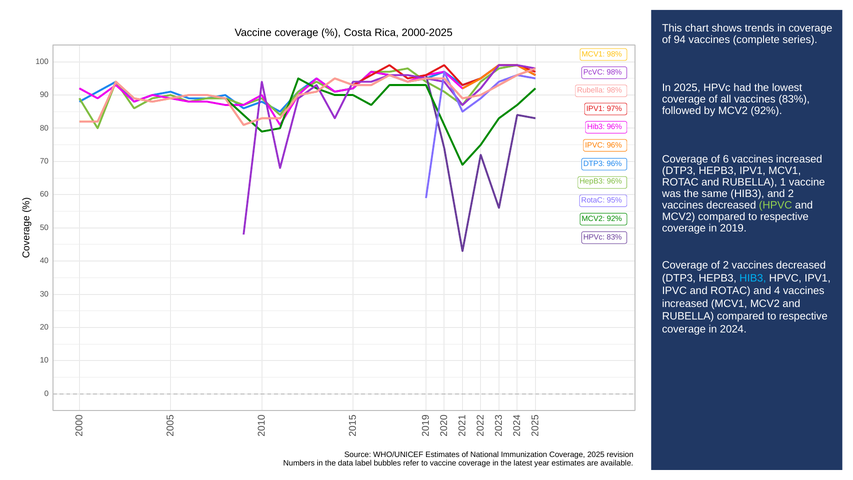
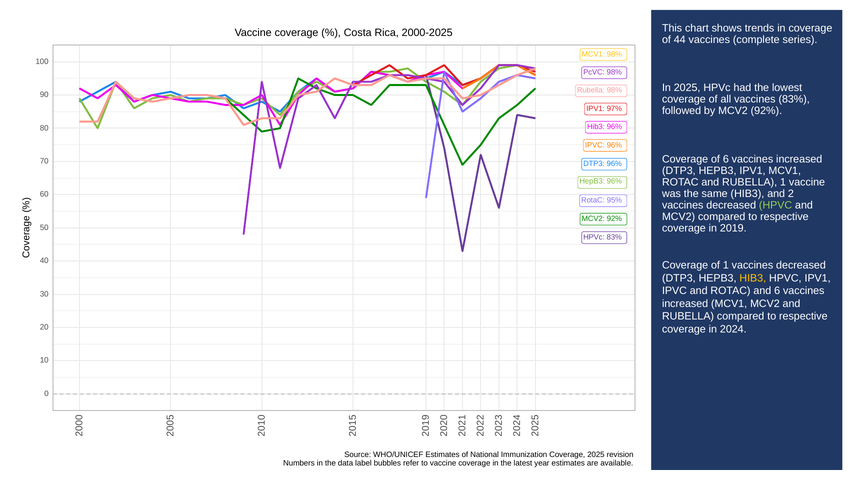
94: 94 -> 44 (680, 40)
of 2: 2 -> 1 (726, 265)
HIB3 colour: light blue -> yellow (753, 278)
and 4: 4 -> 6 (777, 291)
